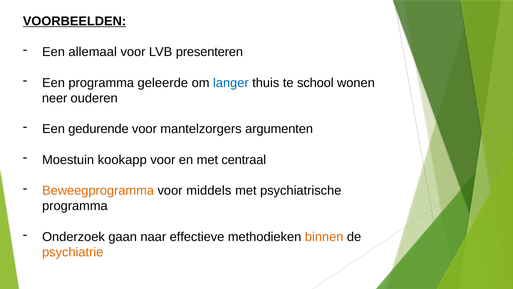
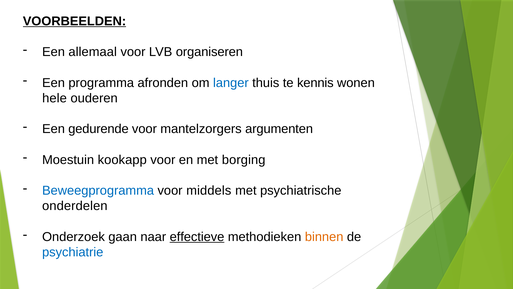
presenteren: presenteren -> organiseren (209, 52)
geleerde: geleerde -> afronden (163, 83)
school: school -> kennis (315, 83)
neer: neer -> hele (55, 98)
centraal: centraal -> borging (244, 160)
Beweegprogramma colour: orange -> blue (98, 190)
programma: programma -> onderdelen (75, 206)
effectieve underline: none -> present (197, 237)
psychiatrie colour: orange -> blue (73, 252)
